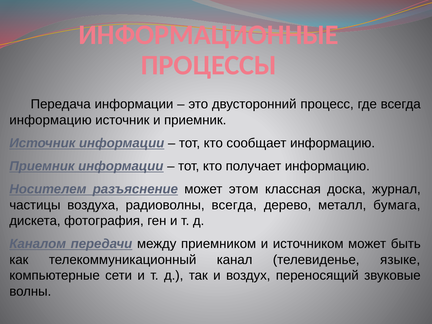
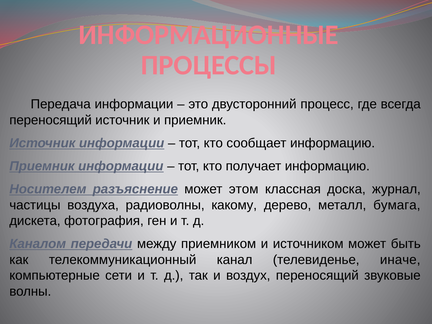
информацию: информацию -> переносящий (51, 120)
радиоволны всегда: всегда -> какому (234, 205)
языке: языке -> иначе (400, 260)
